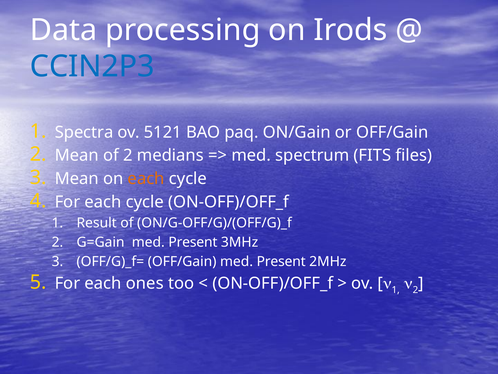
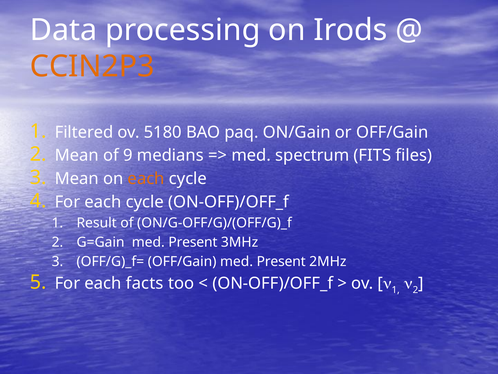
CCIN2P3 colour: blue -> orange (92, 66)
Spectra: Spectra -> Filtered (84, 132)
5121: 5121 -> 5180 (163, 132)
of 2: 2 -> 9 (128, 155)
ones: ones -> facts (145, 283)
